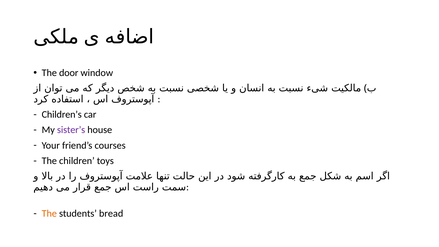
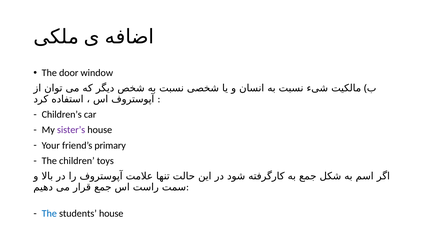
courses: courses -> primary (110, 145)
The colour: orange -> blue (49, 213)
students bread: bread -> house (111, 213)
